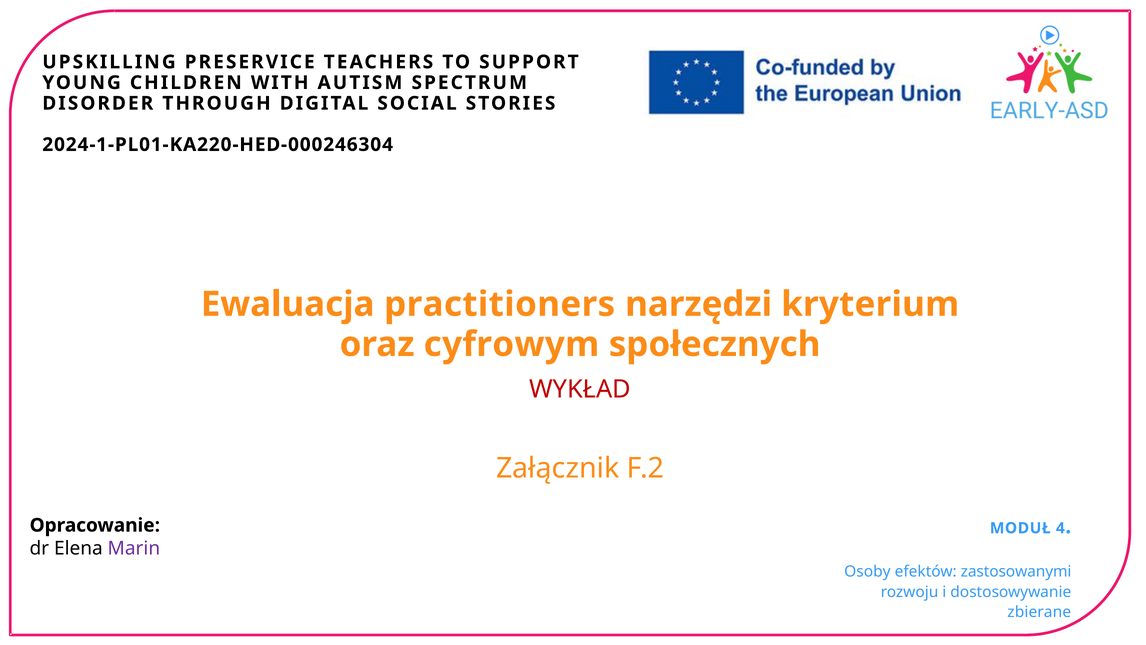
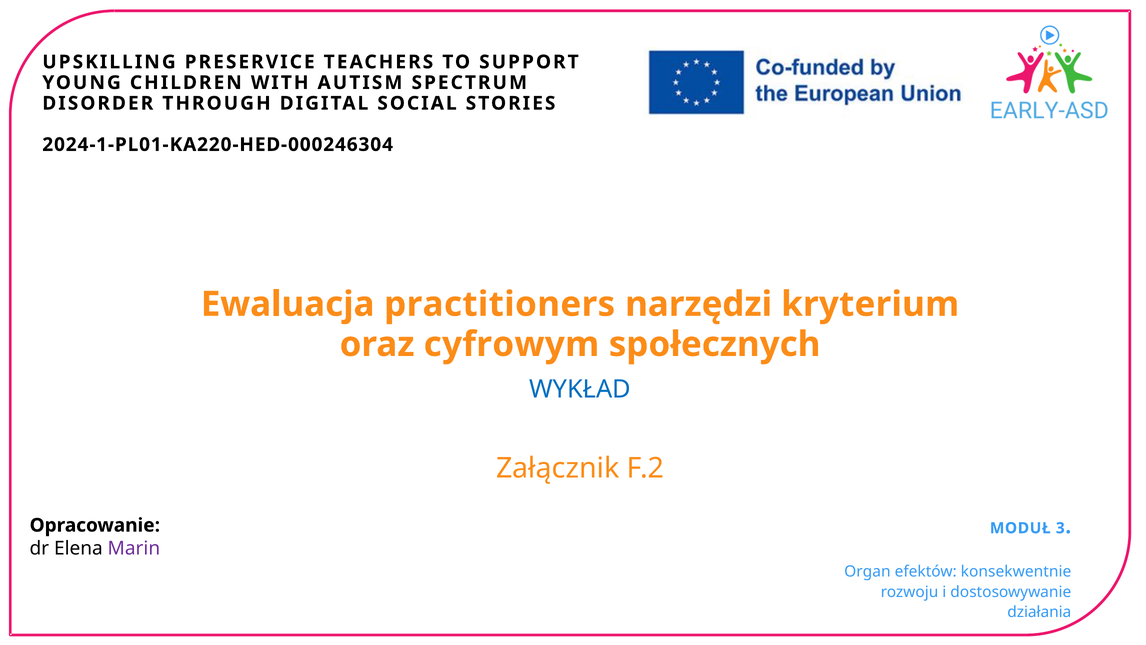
WYKŁAD colour: red -> blue (580, 389)
4: 4 -> 3 (1060, 528)
Osoby: Osoby -> Organ (867, 572)
zastosowanymi: zastosowanymi -> konsekwentnie (1016, 572)
zbierane: zbierane -> działania (1039, 612)
